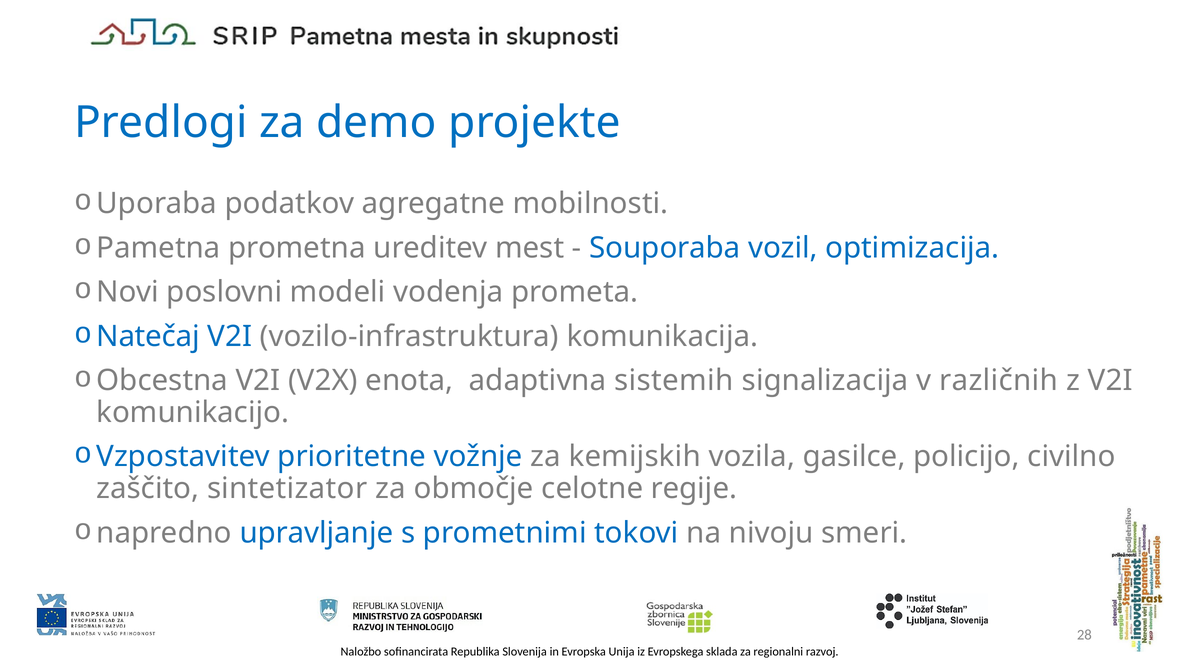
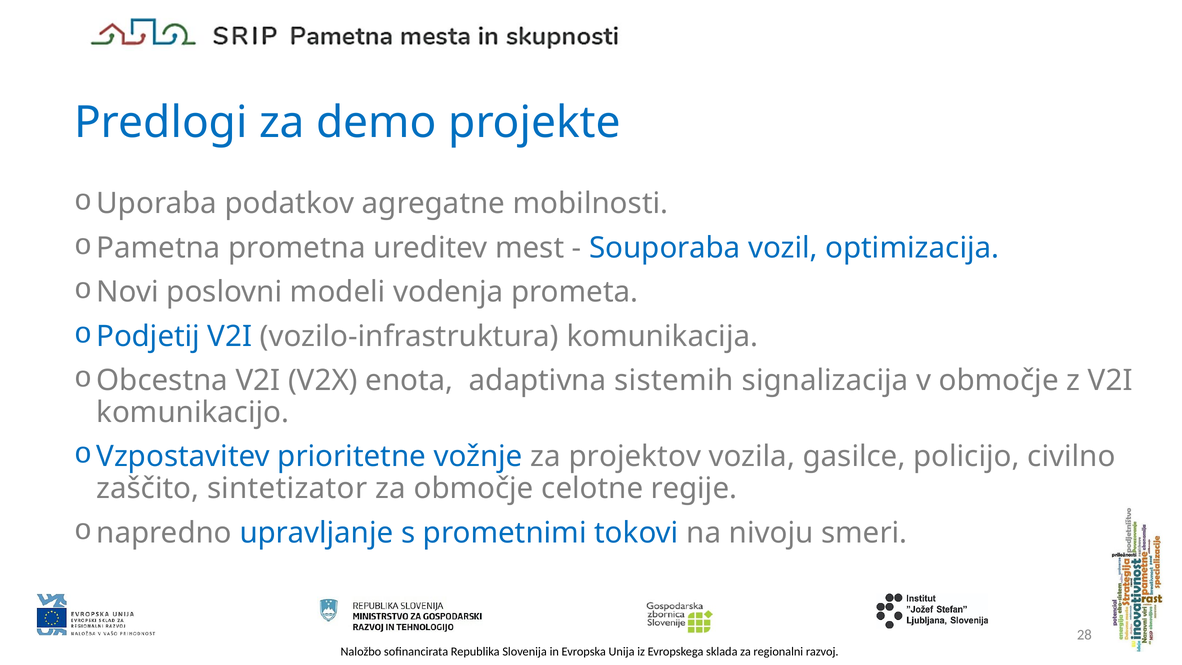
Natečaj: Natečaj -> Podjetij (148, 336)
v različnih: različnih -> območje (999, 380)
kemijskih: kemijskih -> projektov (635, 457)
